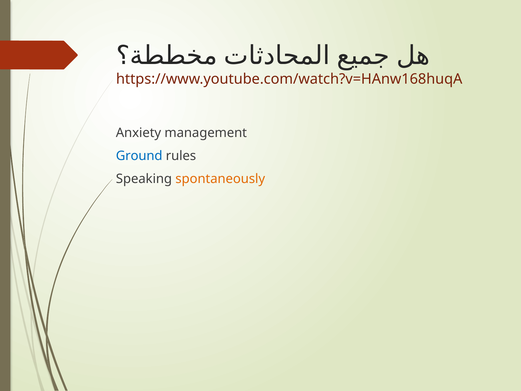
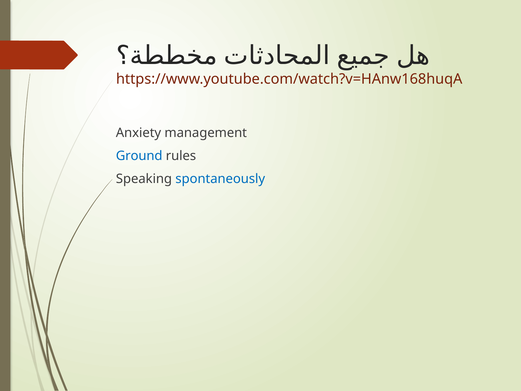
spontaneously colour: orange -> blue (220, 179)
